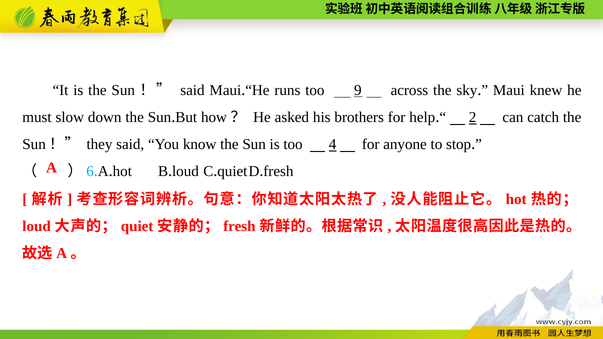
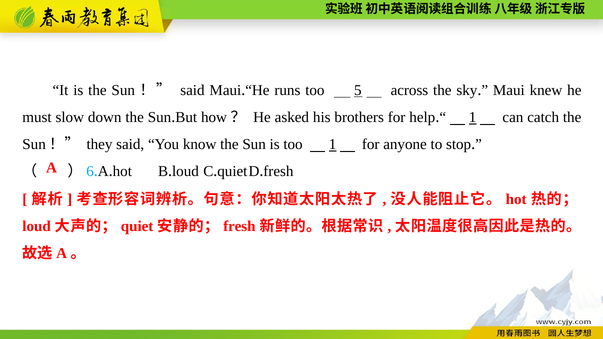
9: 9 -> 5 (358, 90)
2: 2 -> 1 (473, 117)
too 4: 4 -> 1 (333, 144)
